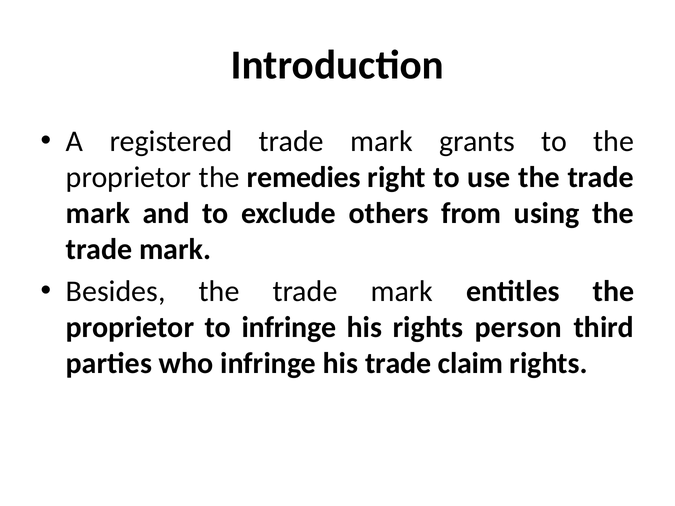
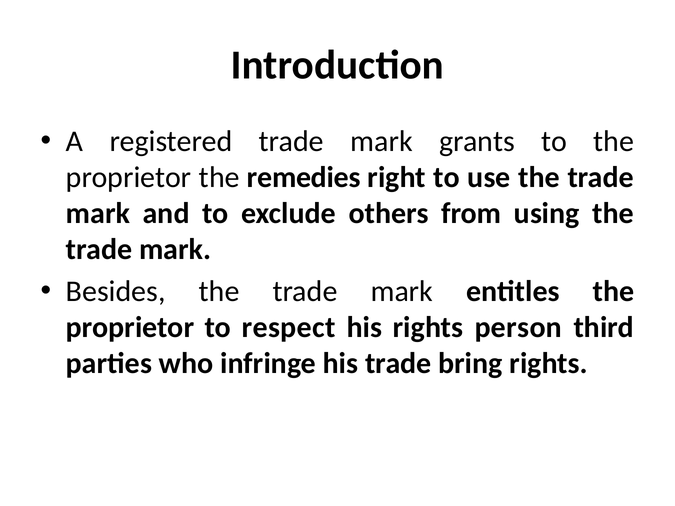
to infringe: infringe -> respect (289, 328)
claim: claim -> bring (470, 364)
